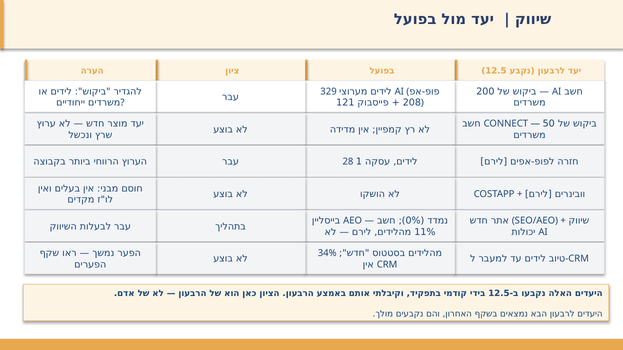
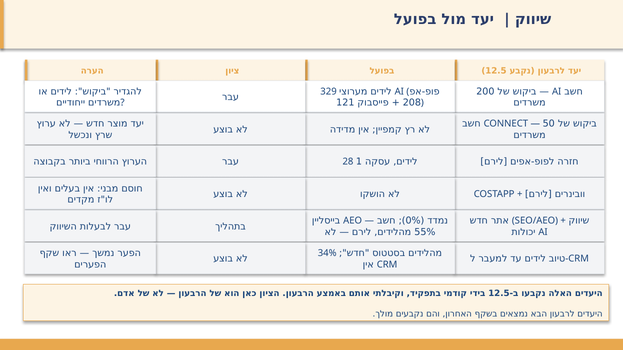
11%: 11% -> 55% (425, 233)
